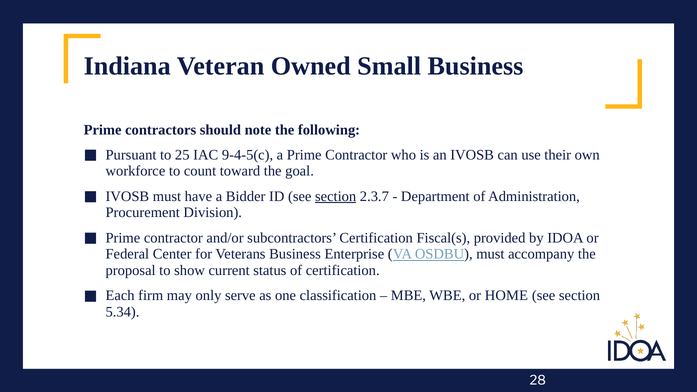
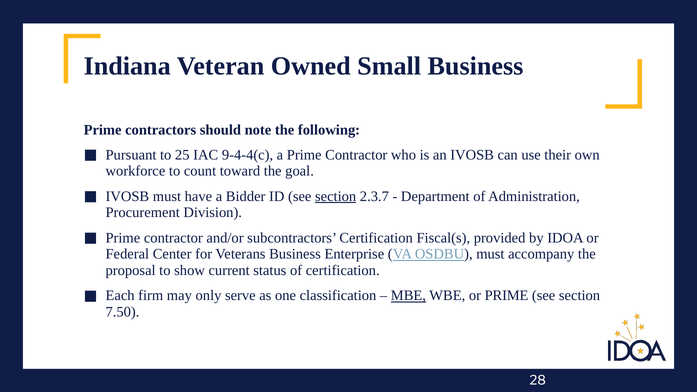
9-4-5(c: 9-4-5(c -> 9-4-4(c (248, 155)
MBE underline: none -> present (408, 296)
or HOME: HOME -> PRIME (507, 296)
5.34: 5.34 -> 7.50 (123, 312)
